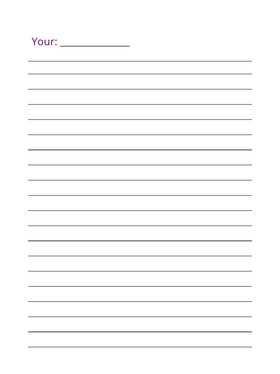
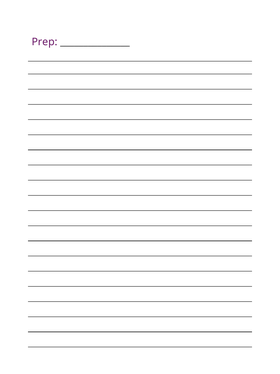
Your: Your -> Prep (45, 42)
